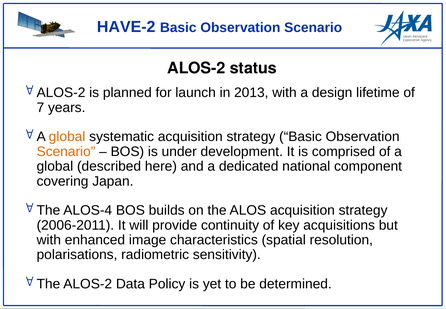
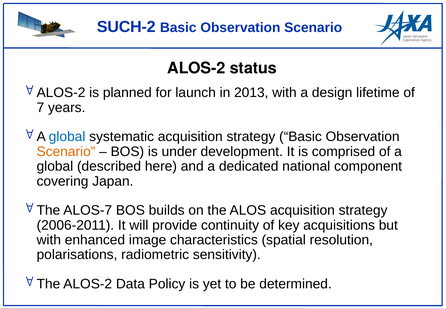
HAVE-2: HAVE-2 -> SUCH-2 (126, 27)
global colour: orange -> blue (67, 137)
ALOS-4: ALOS-4 -> ALOS-7 (88, 210)
